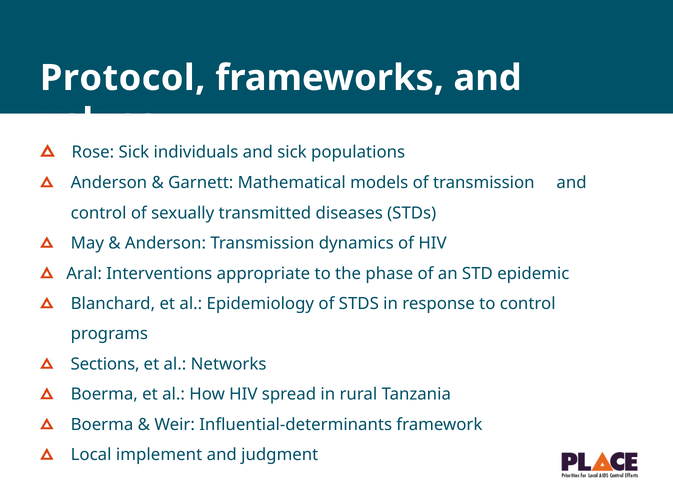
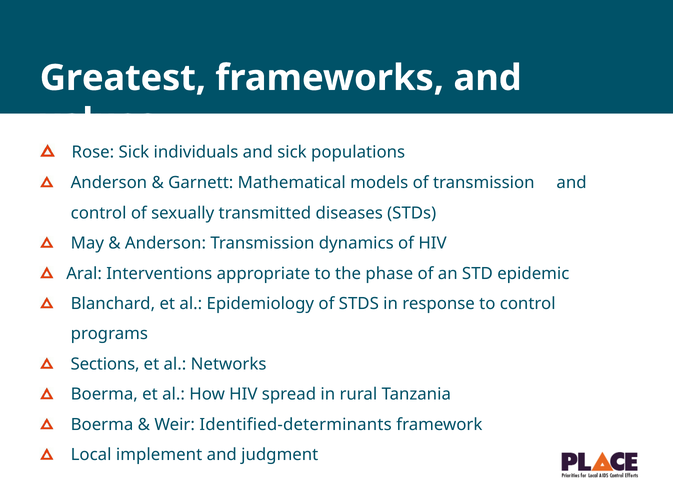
Protocol: Protocol -> Greatest (123, 78)
Influential-determinants: Influential-determinants -> Identified-determinants (296, 425)
